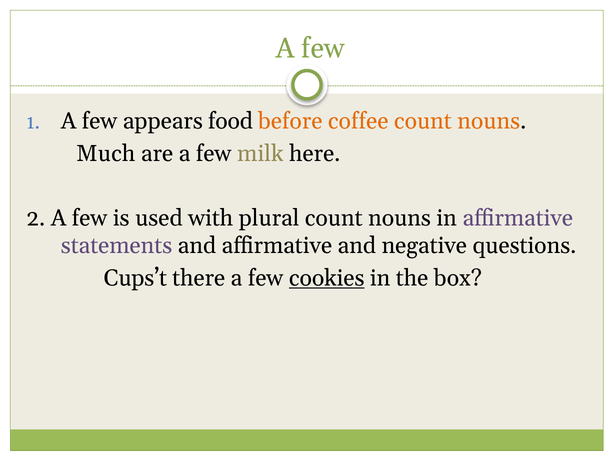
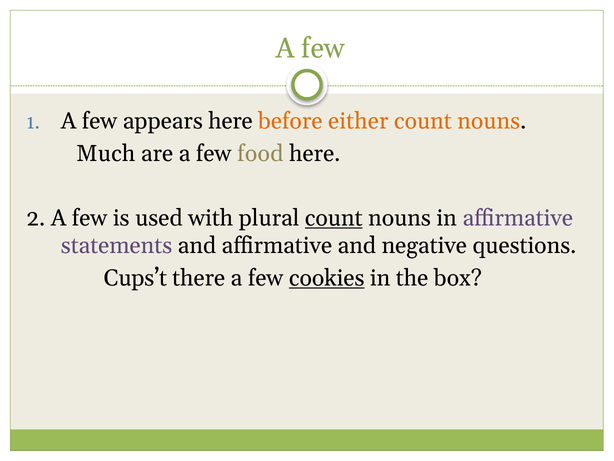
appears food: food -> here (231, 121)
coffee: coffee -> either (358, 121)
milk: milk -> food (260, 153)
count underline: none -> present (334, 218)
